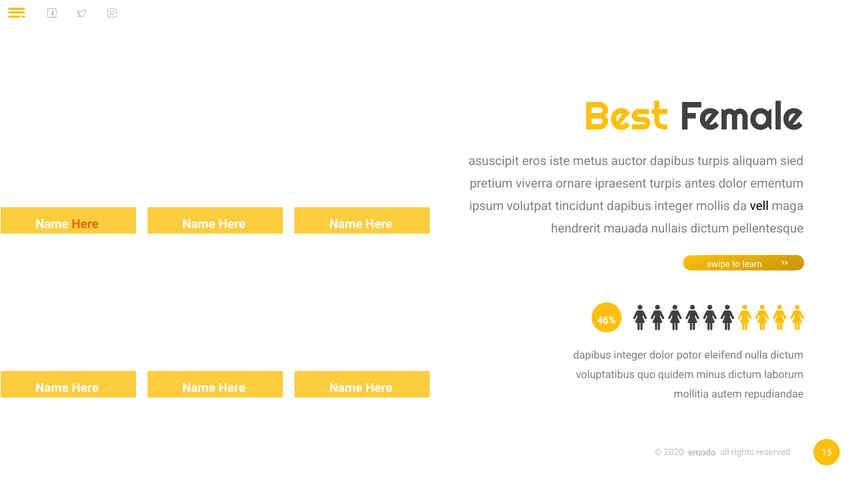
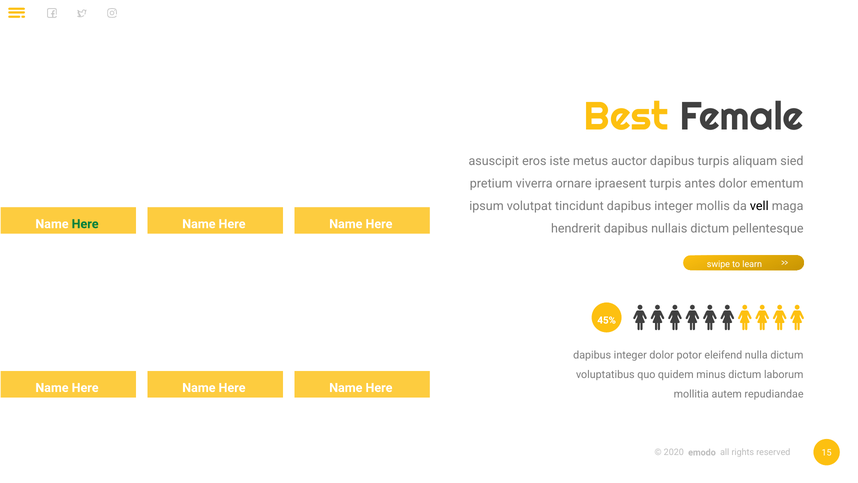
Here colour: orange -> green (85, 224)
hendrerit mauada: mauada -> dapibus (626, 229)
46%: 46% -> 45% (607, 320)
